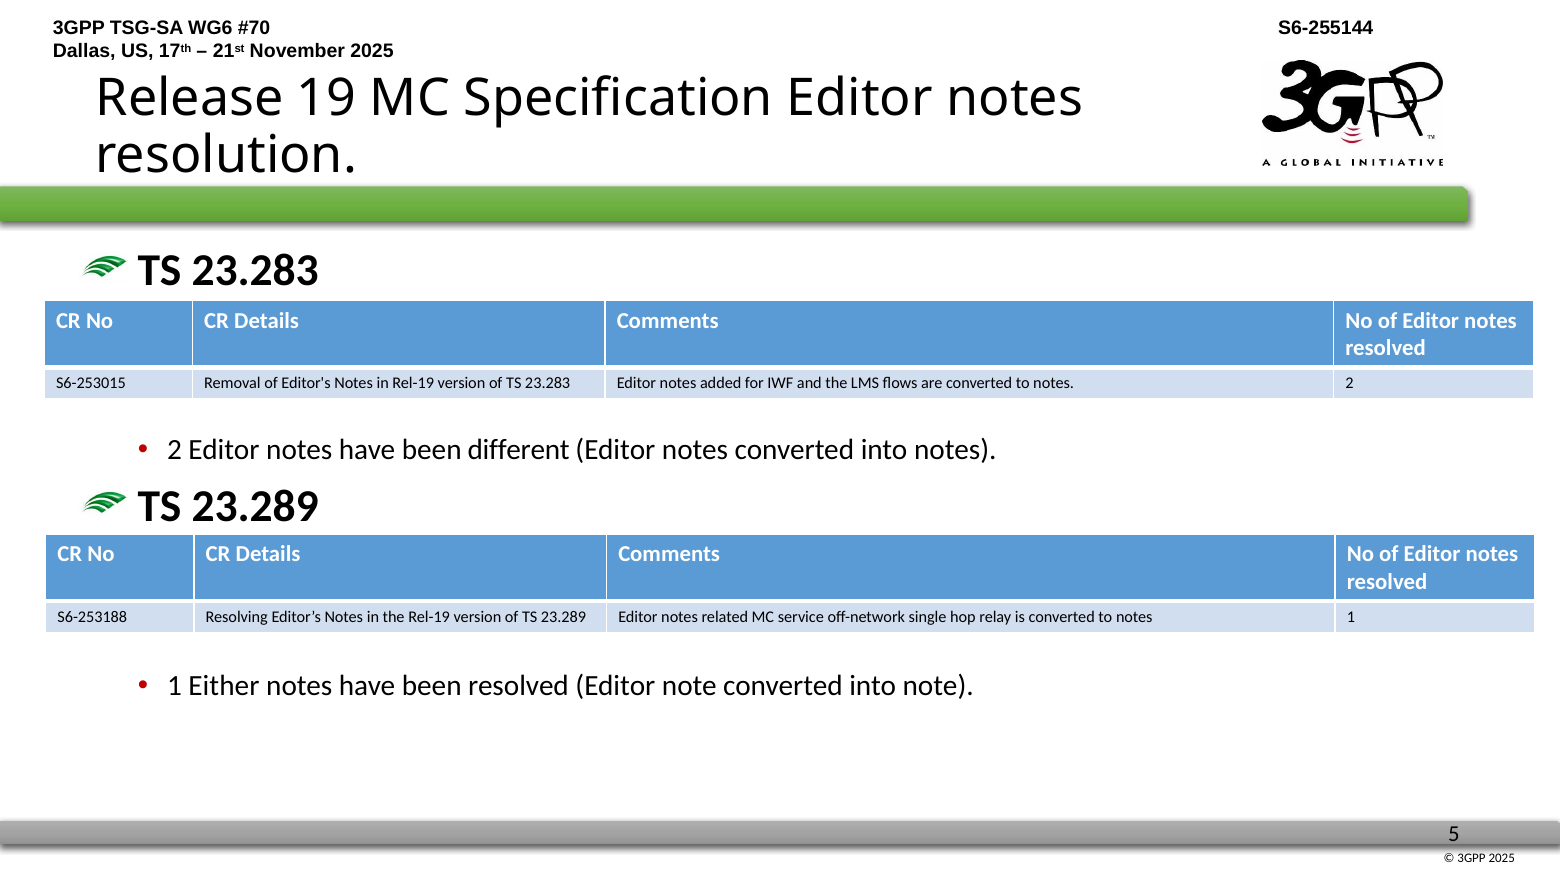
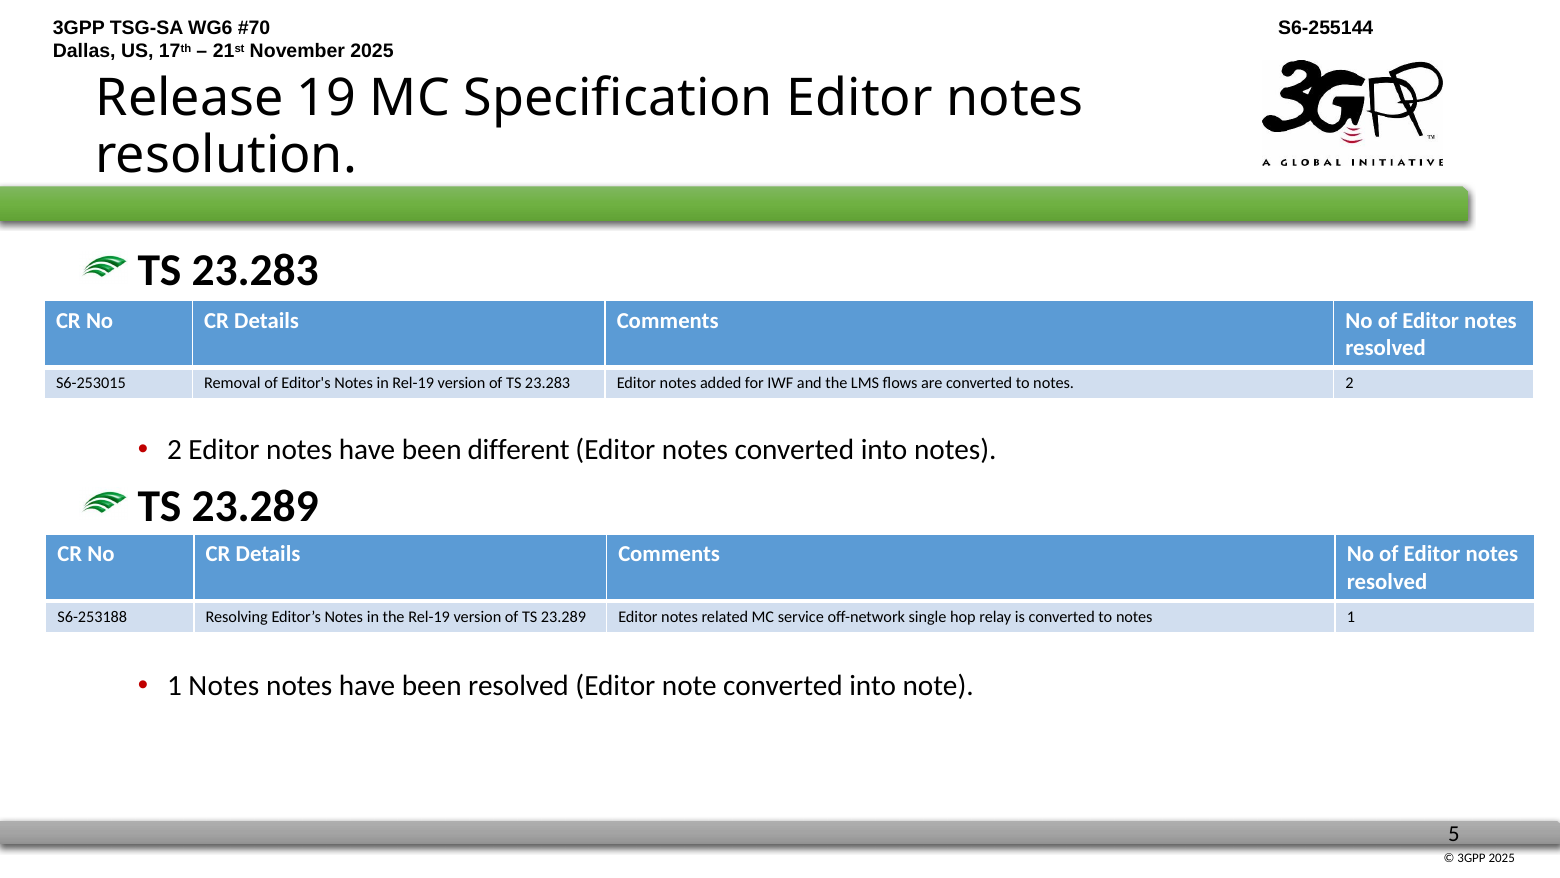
1 Either: Either -> Notes (224, 686)
